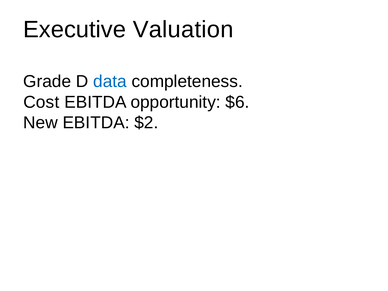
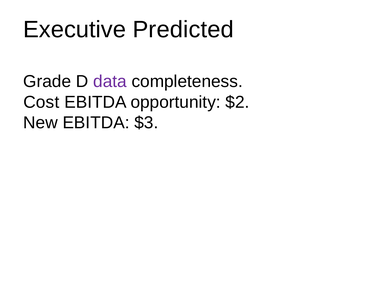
Valuation: Valuation -> Predicted (183, 29)
data colour: blue -> purple (110, 81)
$6: $6 -> $2 (237, 102)
$2: $2 -> $3 (146, 123)
